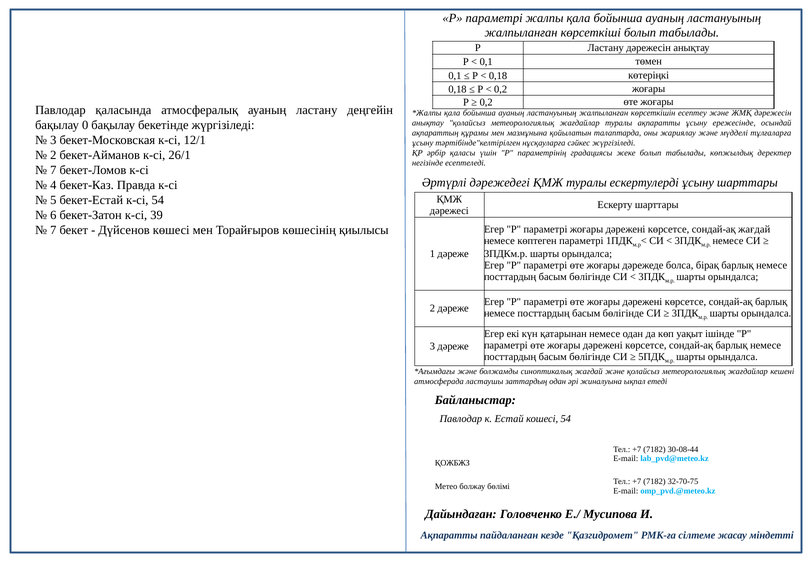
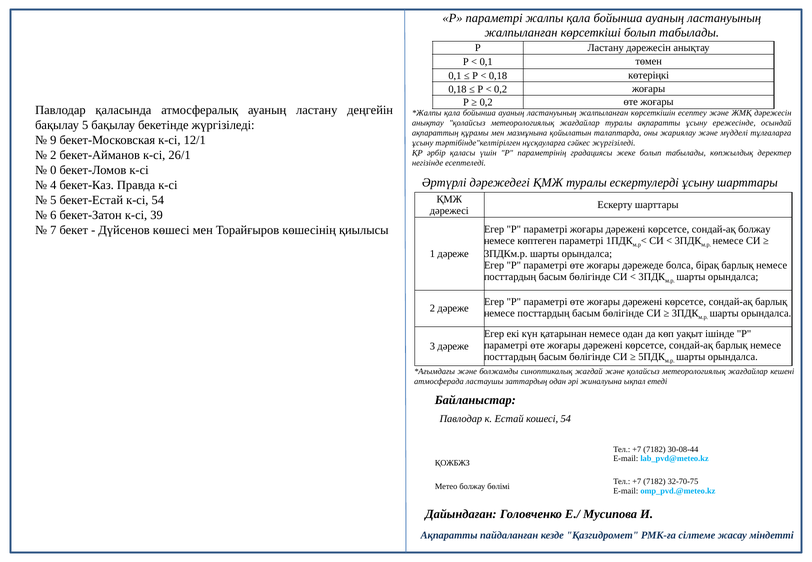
бақылау 0: 0 -> 5 (85, 125)
3: 3 -> 9 (53, 140)
7: 7 -> 0 (53, 170)
сондай-ақ жағдай: жағдай -> болжау (754, 229)
